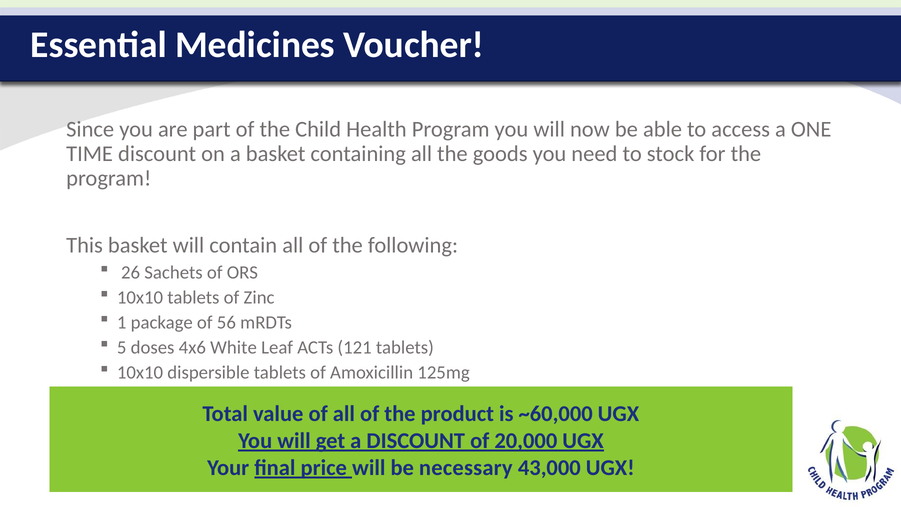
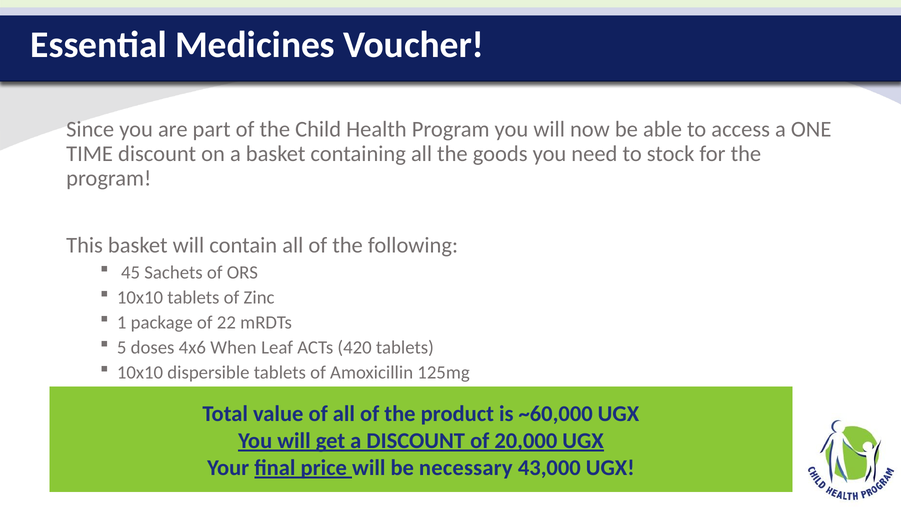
26: 26 -> 45 (131, 272)
56: 56 -> 22 (226, 322)
White: White -> When (233, 347)
121: 121 -> 420 (355, 347)
